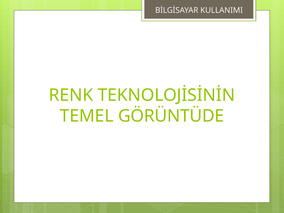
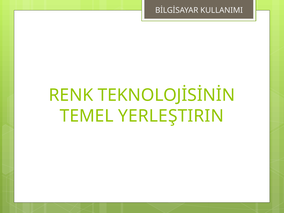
GÖRÜNTÜDE: GÖRÜNTÜDE -> YERLEŞTIRIN (171, 116)
